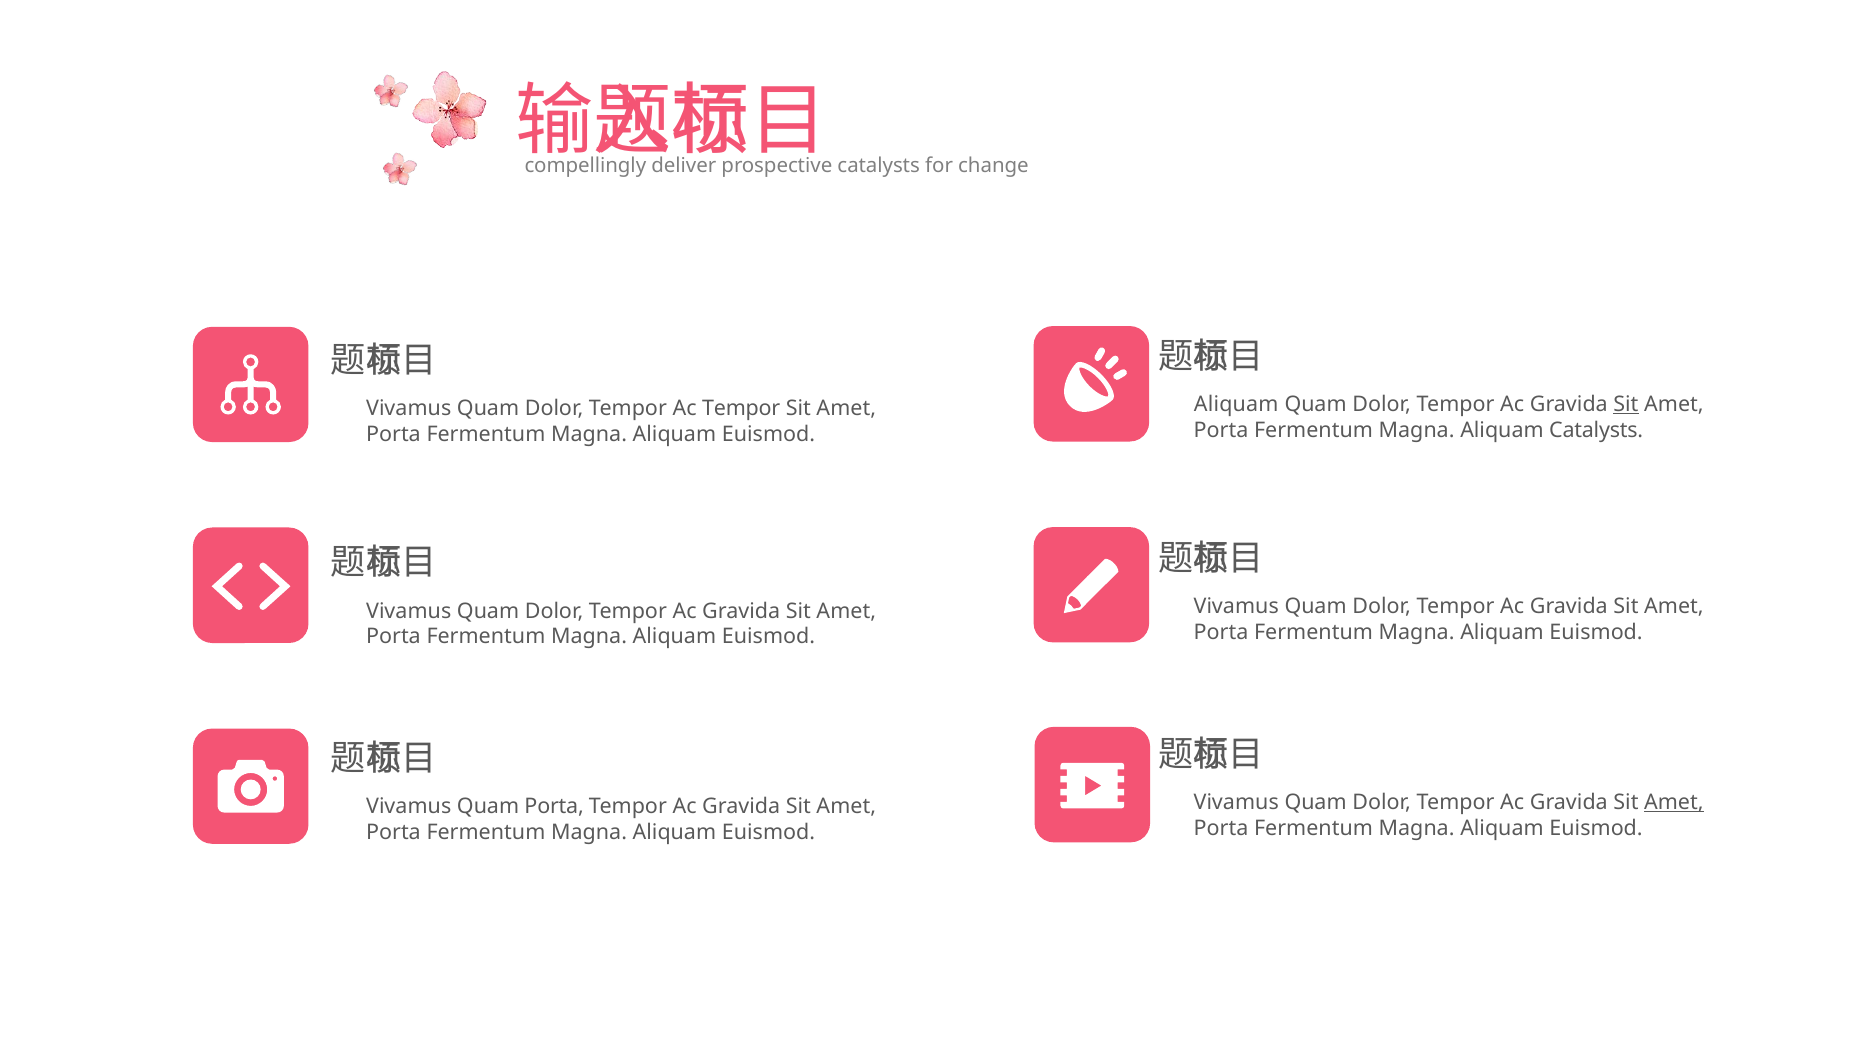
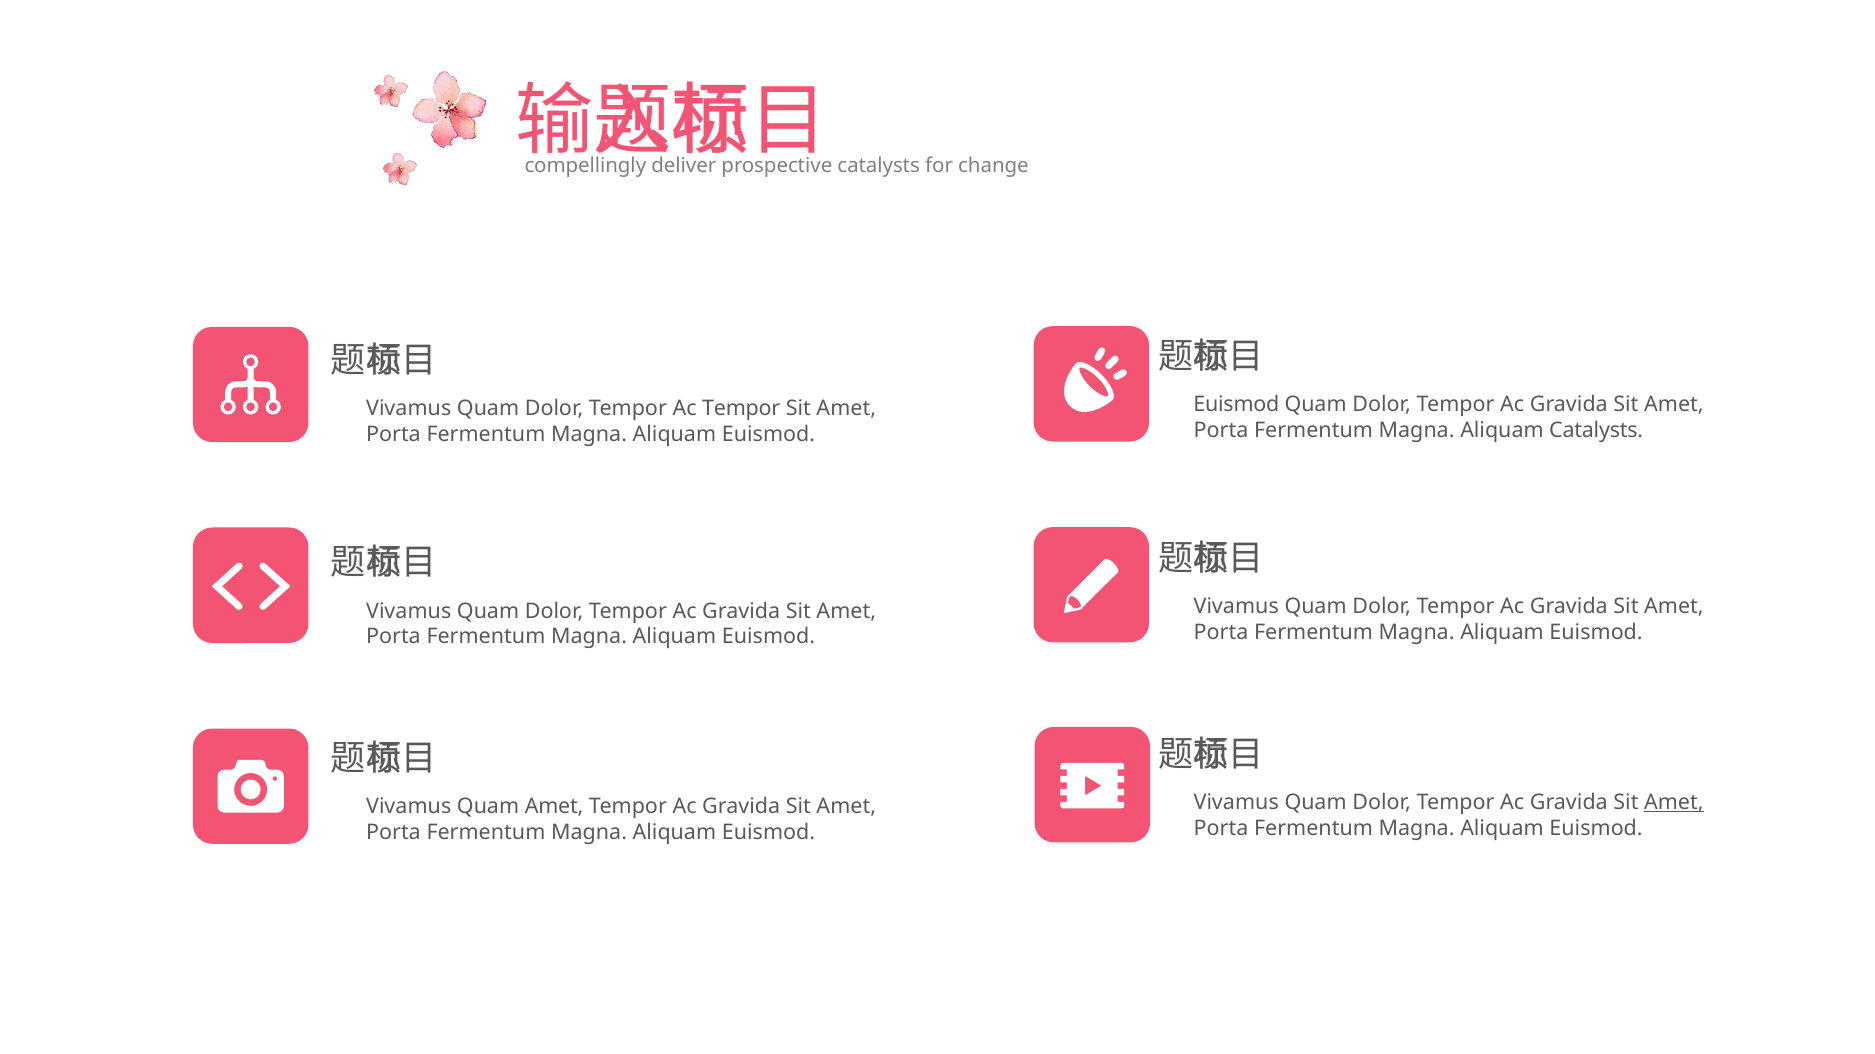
Aliquam: Aliquam -> Euismod (1236, 405)
Sit underline: present -> none (1626, 405)
Quam Porta: Porta -> Amet (554, 807)
